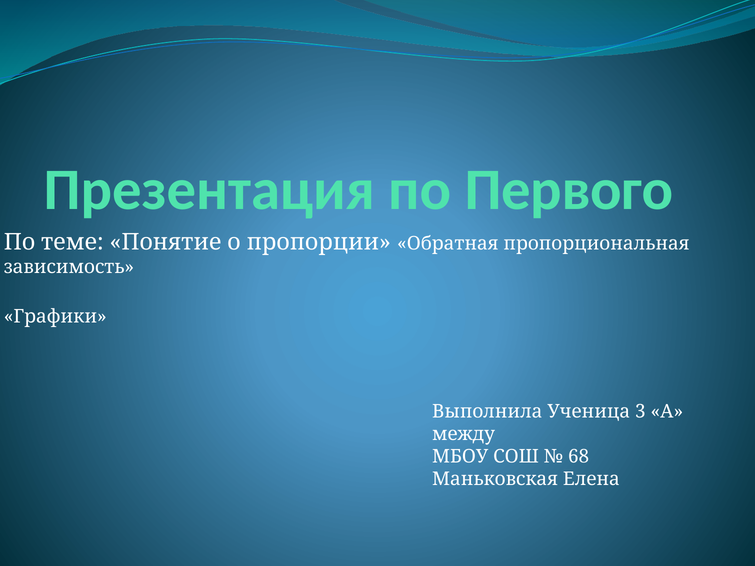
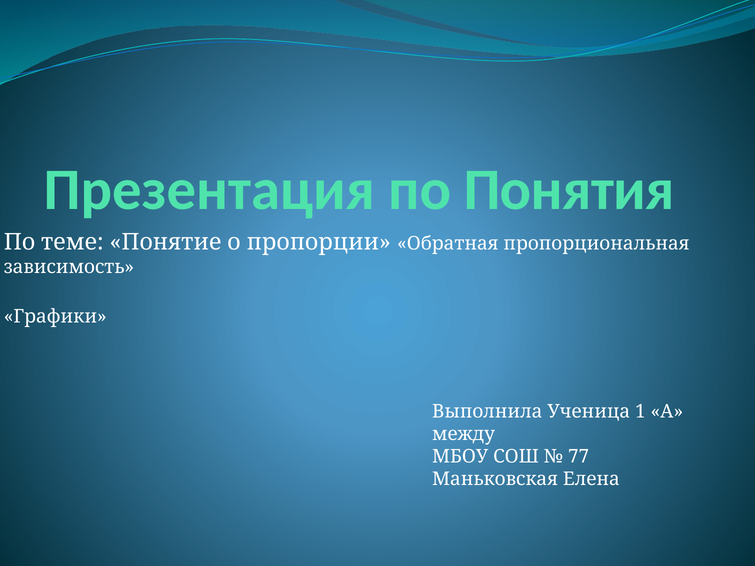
Первого: Первого -> Понятия (569, 190)
3: 3 -> 1 (640, 412)
68: 68 -> 77 (579, 457)
